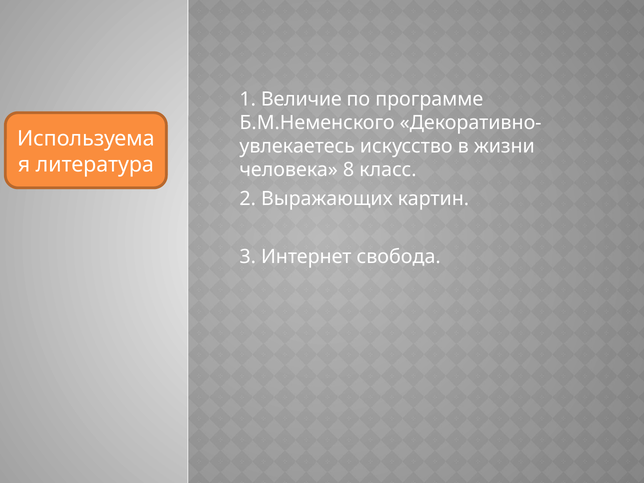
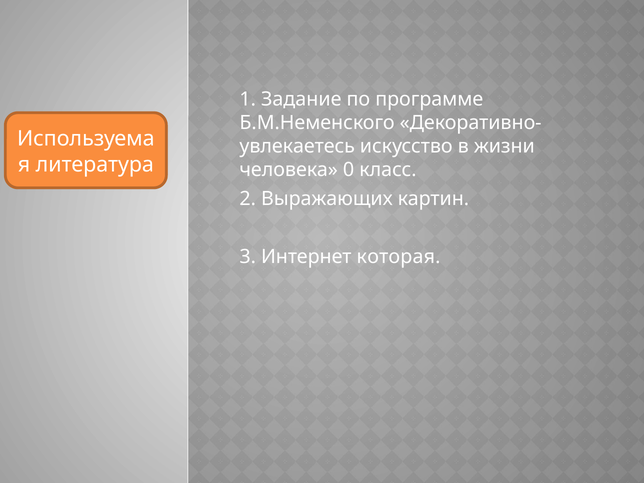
Величие: Величие -> Задание (301, 99)
8: 8 -> 0 (349, 170)
свобода: свобода -> которая (399, 257)
